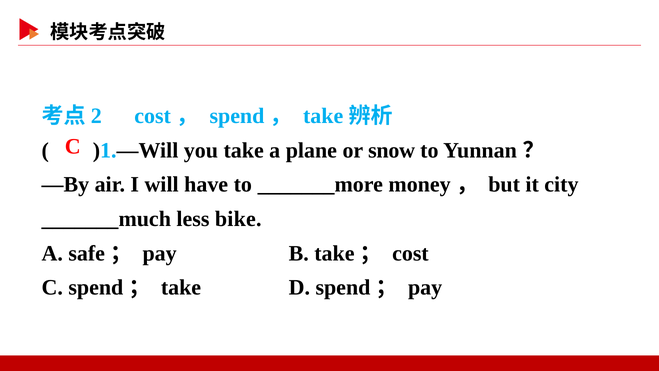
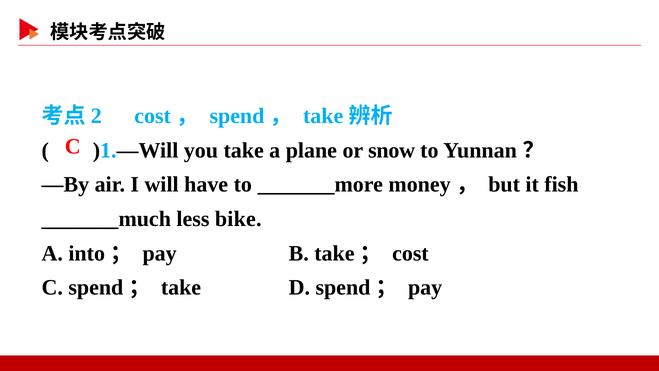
city: city -> fish (561, 185)
safe: safe -> into (87, 253)
